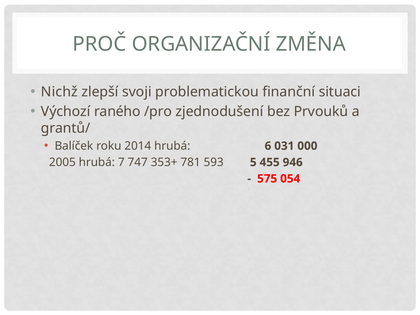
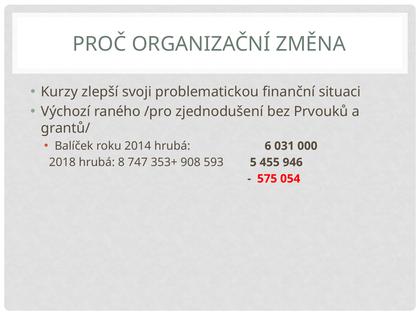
Nichž: Nichž -> Kurzy (59, 92)
2005: 2005 -> 2018 (62, 162)
7: 7 -> 8 (121, 162)
781: 781 -> 908 (191, 162)
